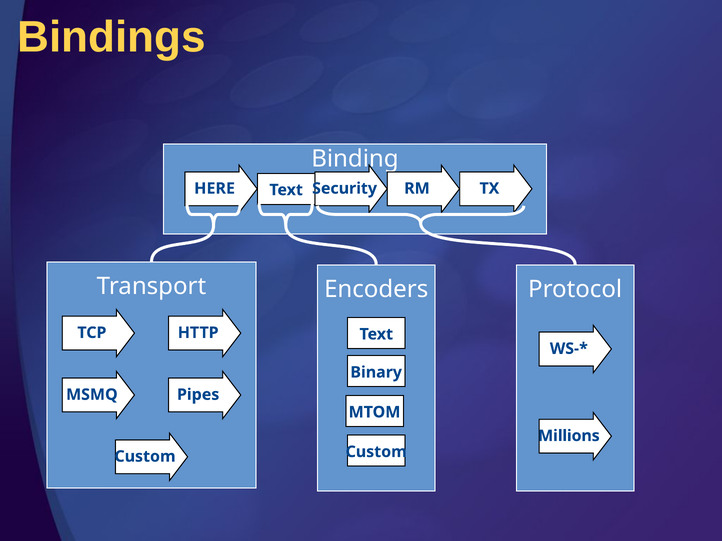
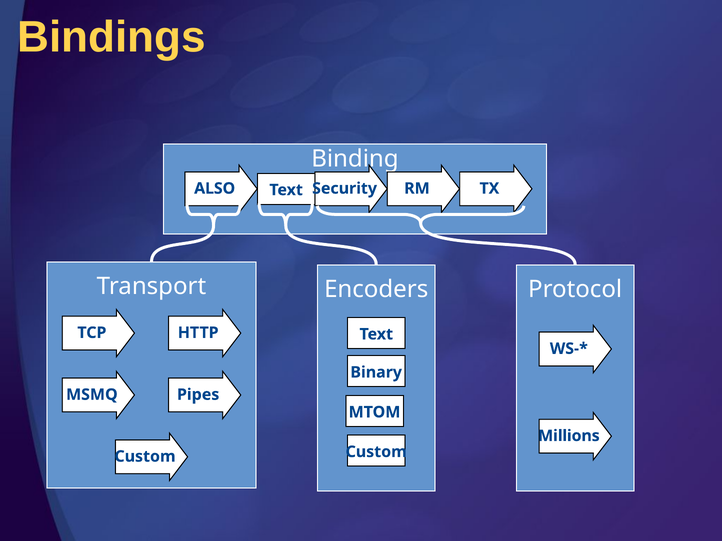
HERE: HERE -> ALSO (215, 189)
